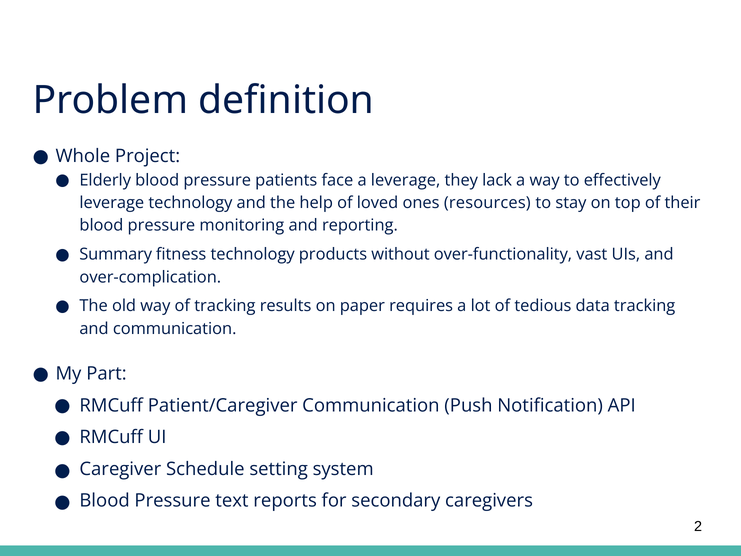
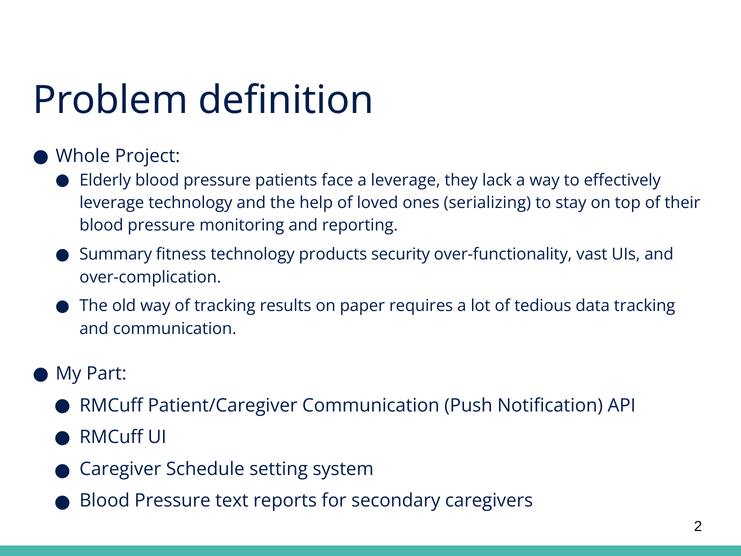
resources: resources -> serializing (487, 203)
without: without -> security (401, 254)
